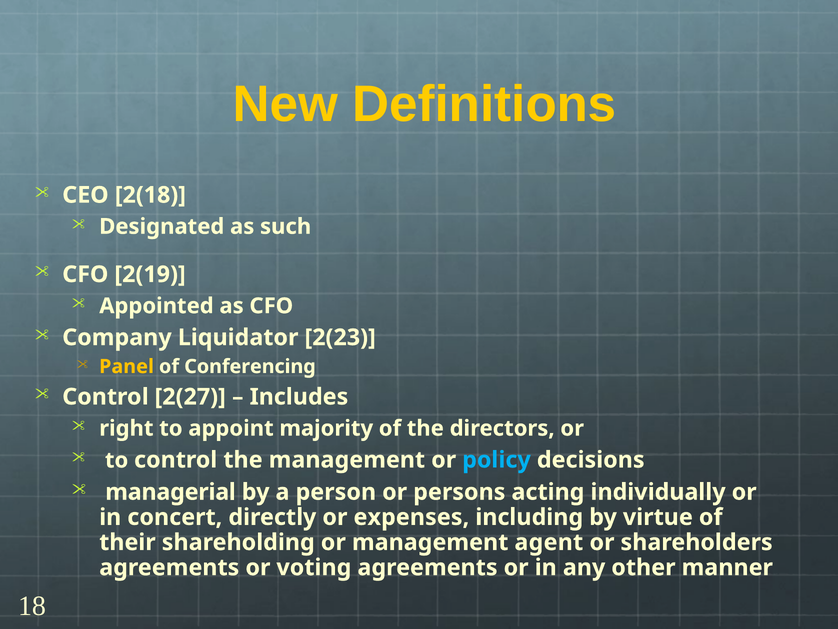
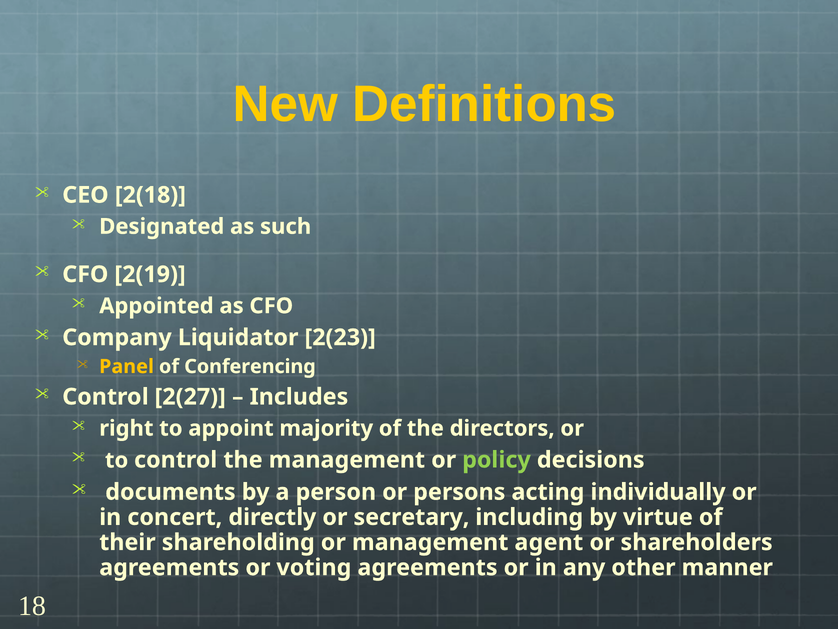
policy colour: light blue -> light green (496, 460)
managerial: managerial -> documents (170, 492)
expenses: expenses -> secretary (411, 517)
